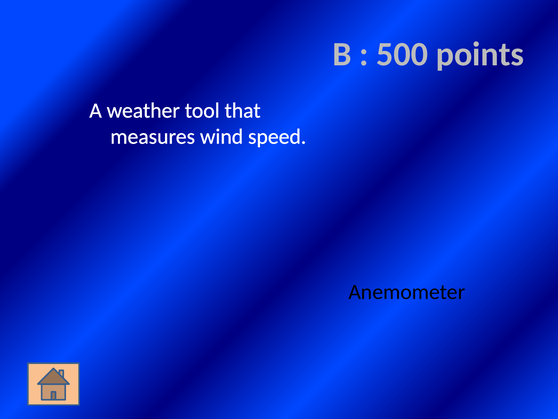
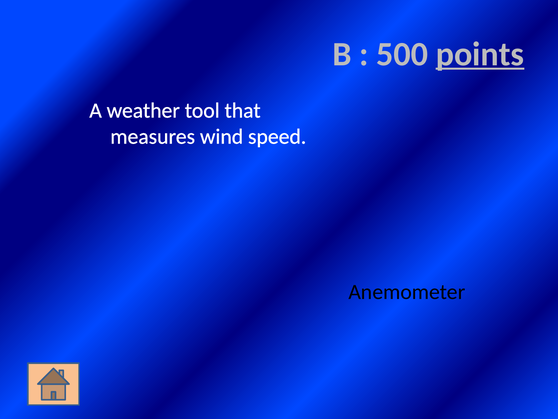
points underline: none -> present (480, 54)
